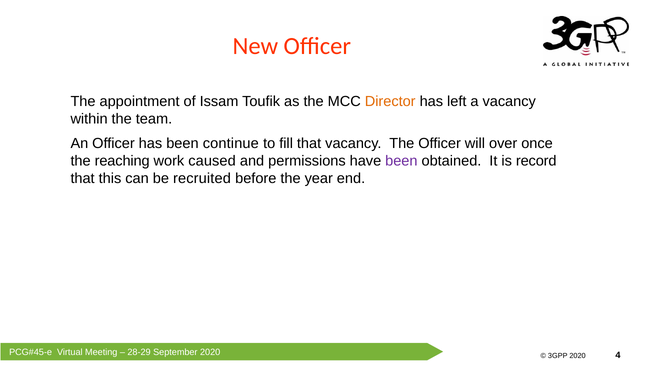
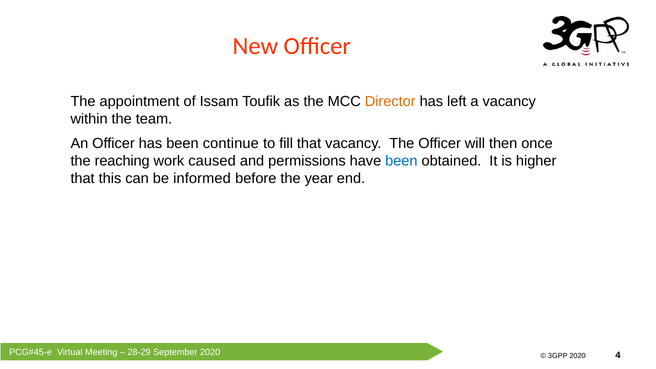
over: over -> then (503, 144)
been colour: purple -> blue (401, 161)
record: record -> higher (536, 161)
recruited: recruited -> informed (202, 179)
